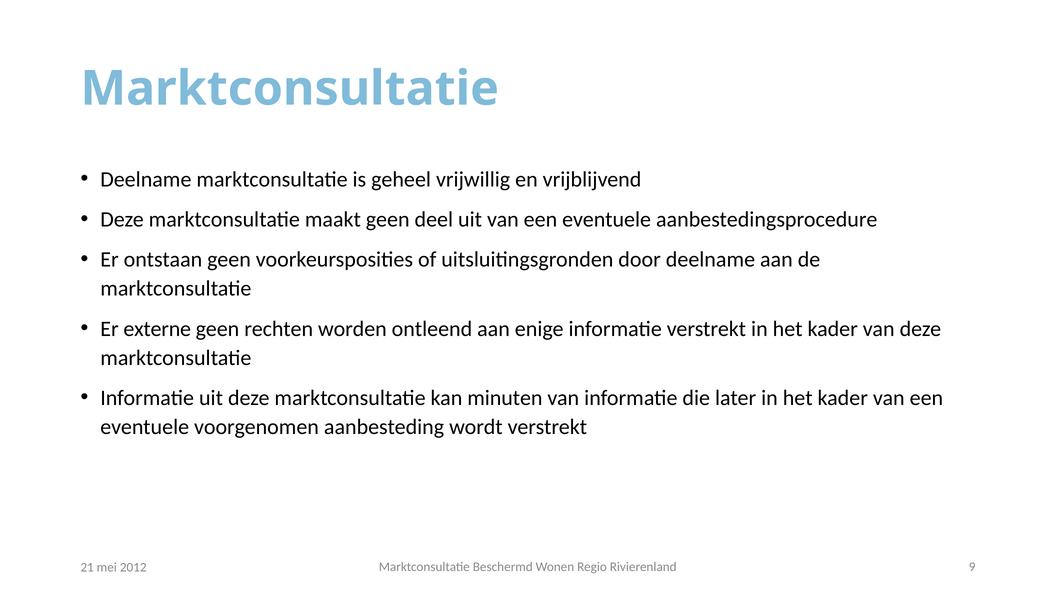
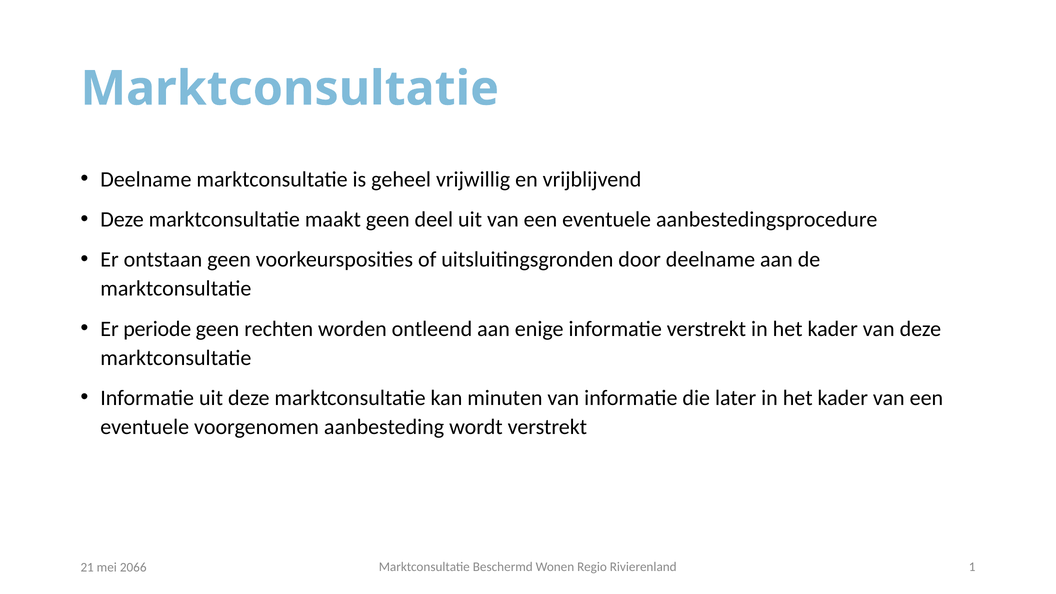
externe: externe -> periode (157, 329)
9: 9 -> 1 (972, 567)
2012: 2012 -> 2066 (133, 567)
